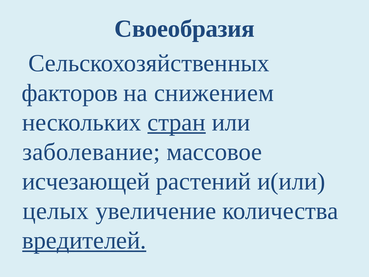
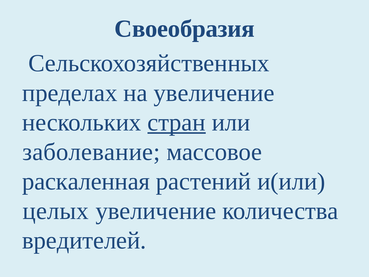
факторов: факторов -> пределах (70, 93)
на снижением: снижением -> увеличение (214, 93)
исчезающей: исчезающей -> раскаленная (86, 181)
вредителей underline: present -> none (84, 240)
